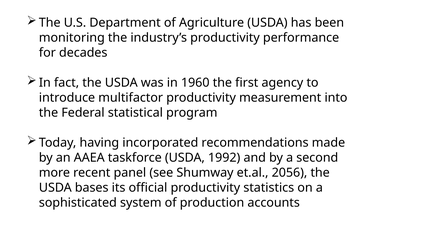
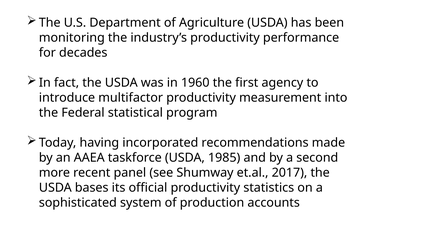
1992: 1992 -> 1985 (224, 158)
2056: 2056 -> 2017 (289, 173)
